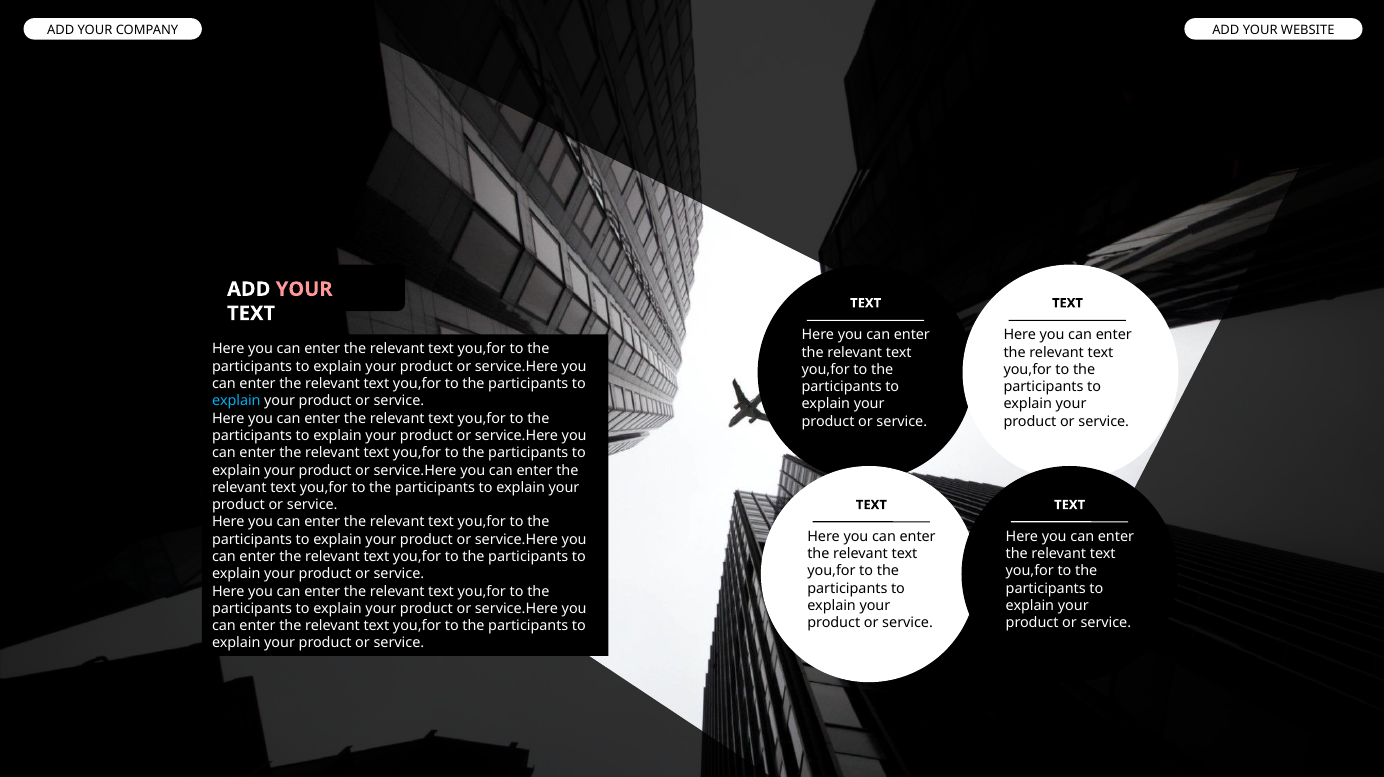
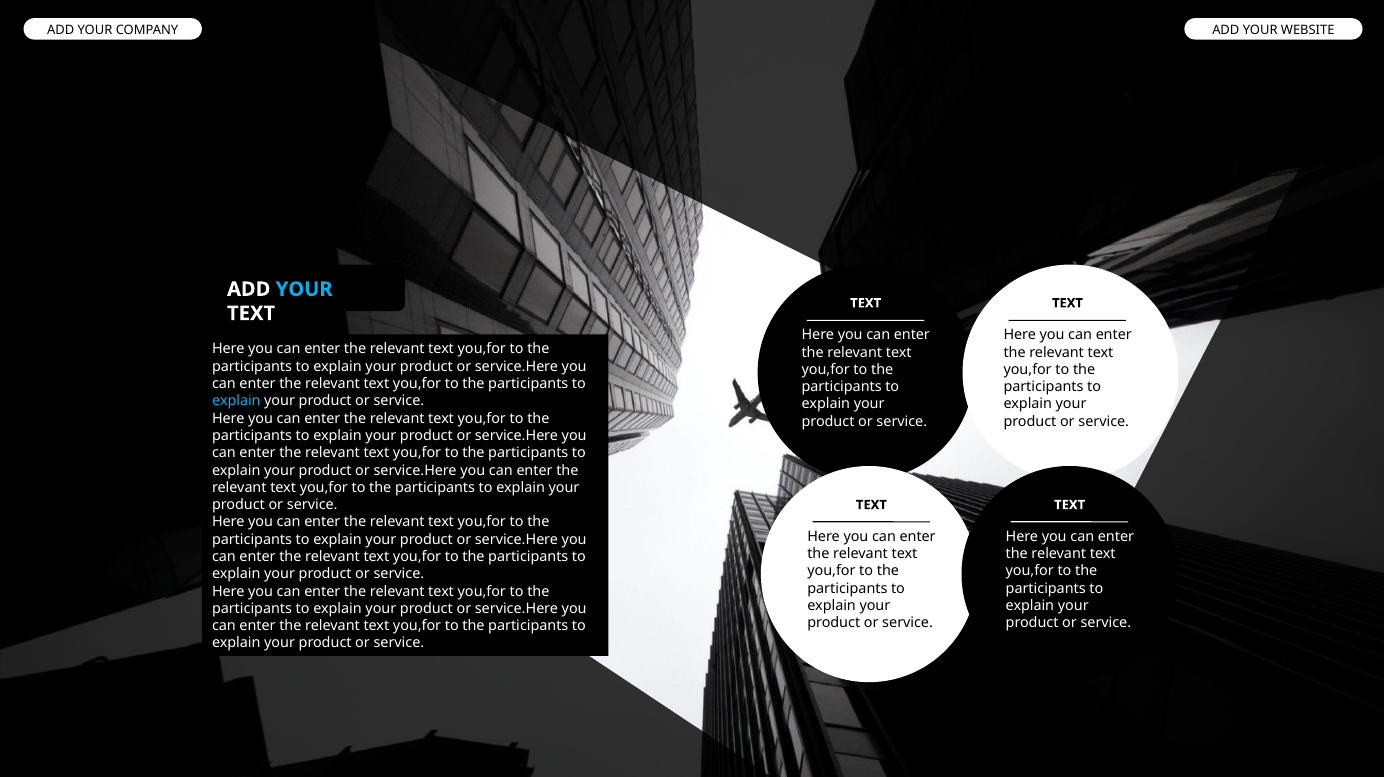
YOUR colour: pink -> light blue (304, 289)
